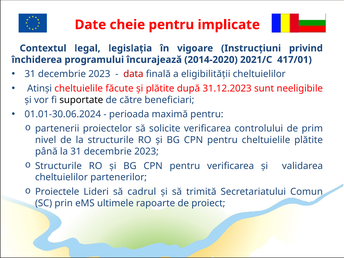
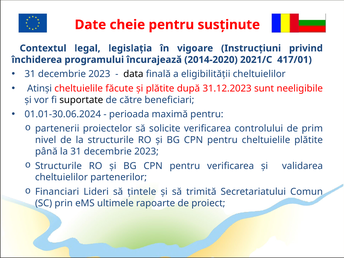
implicate: implicate -> susținute (229, 25)
data colour: red -> black (133, 74)
Proiectele: Proiectele -> Financiari (57, 192)
cadrul: cadrul -> țintele (142, 192)
